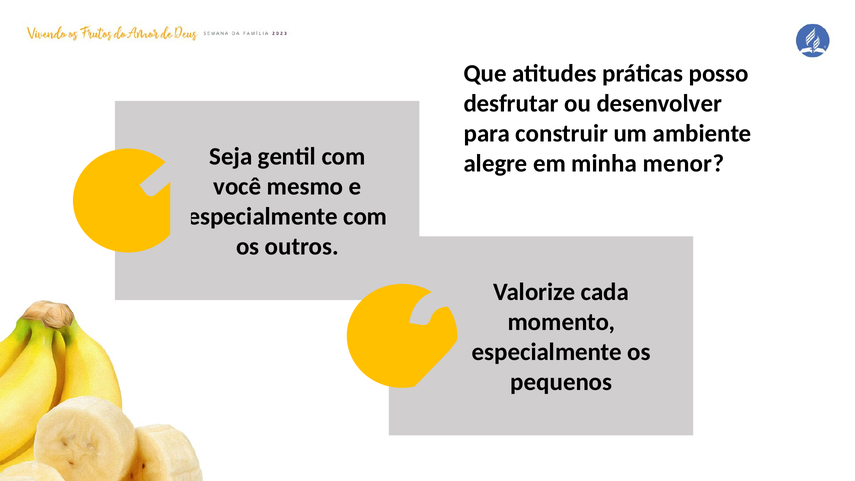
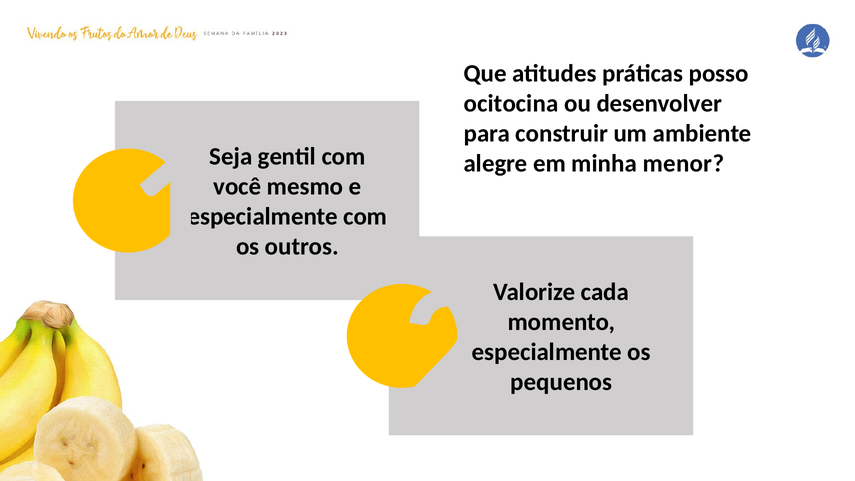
desfrutar: desfrutar -> ocitocina (511, 103)
